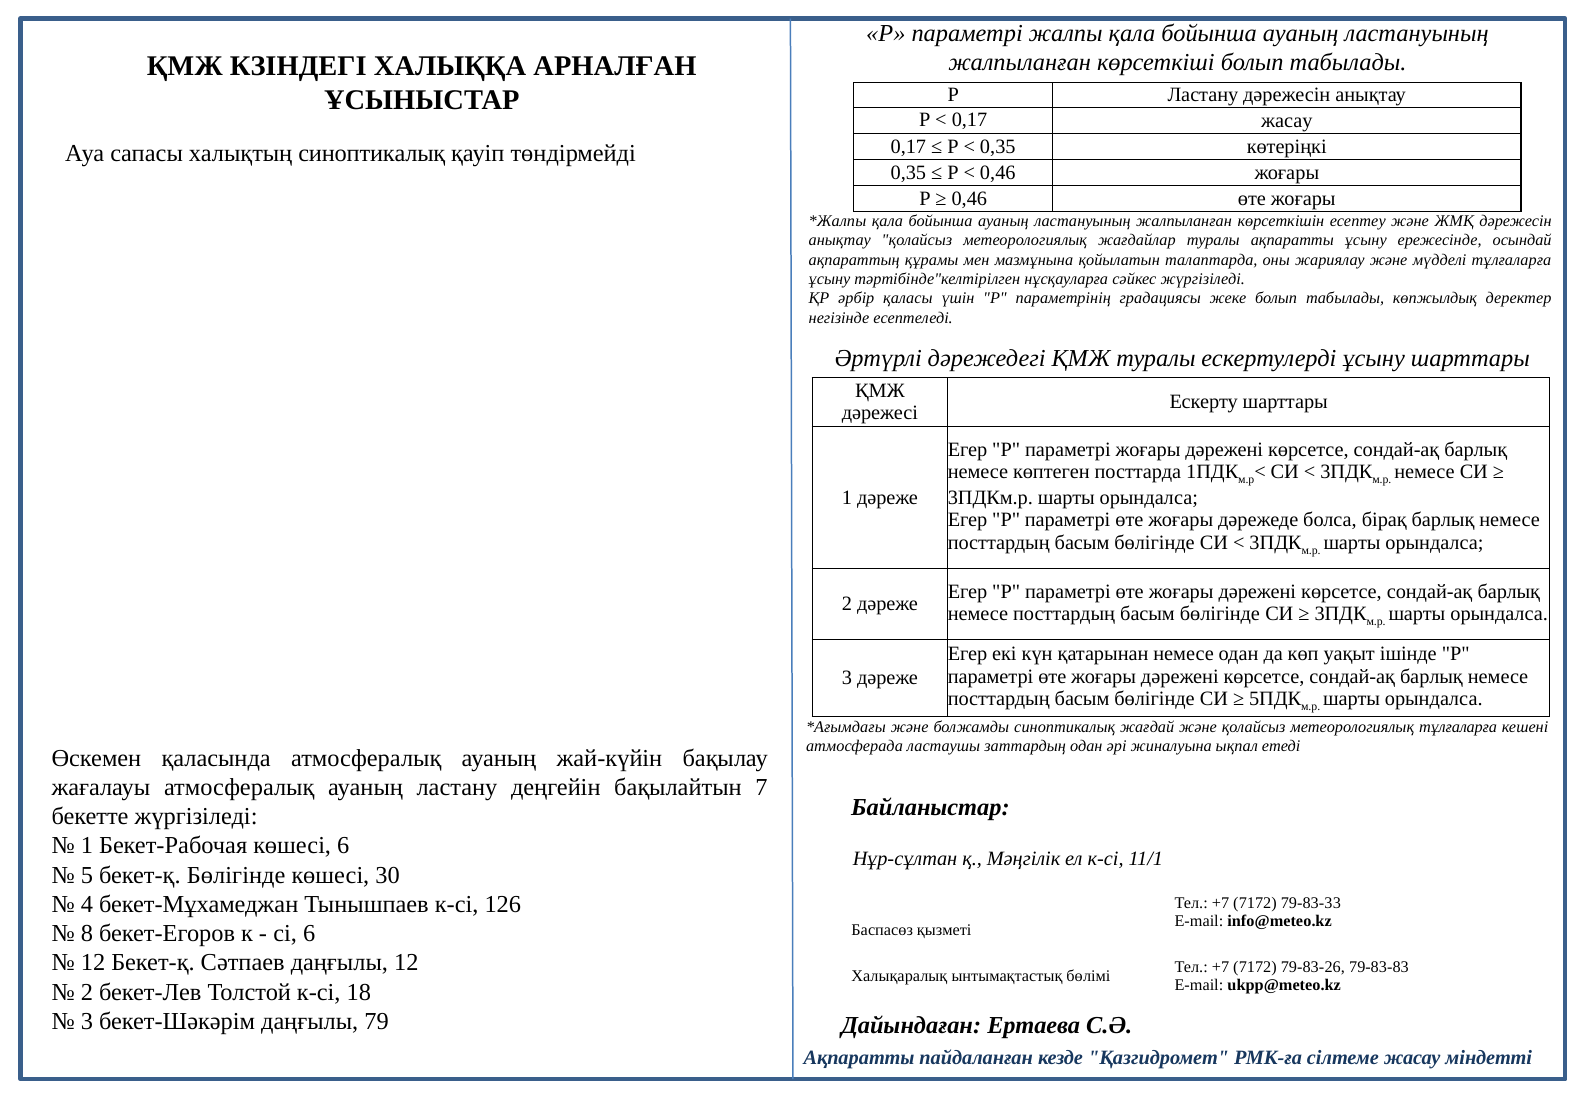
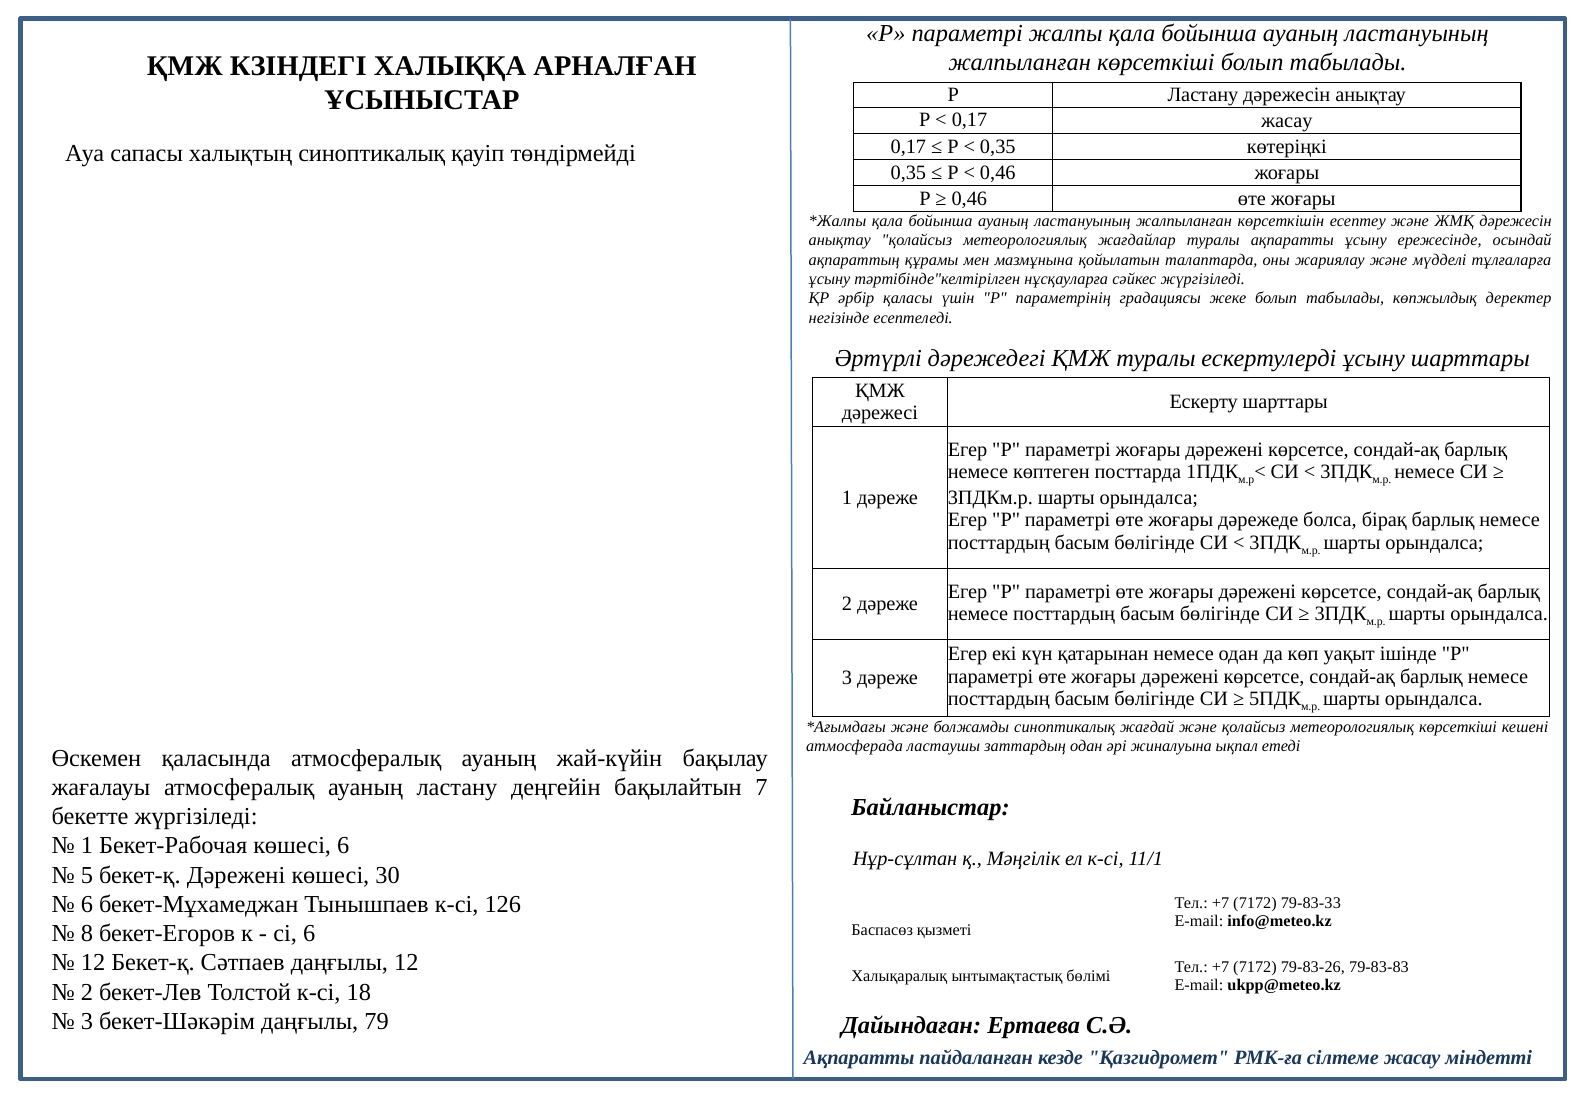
метеорологиялық тұлғаларға: тұлғаларға -> көрсеткіші (1458, 727)
бекет-қ Бөлігінде: Бөлігінде -> Дәрежені (236, 875)
4: 4 -> 6 (87, 904)
